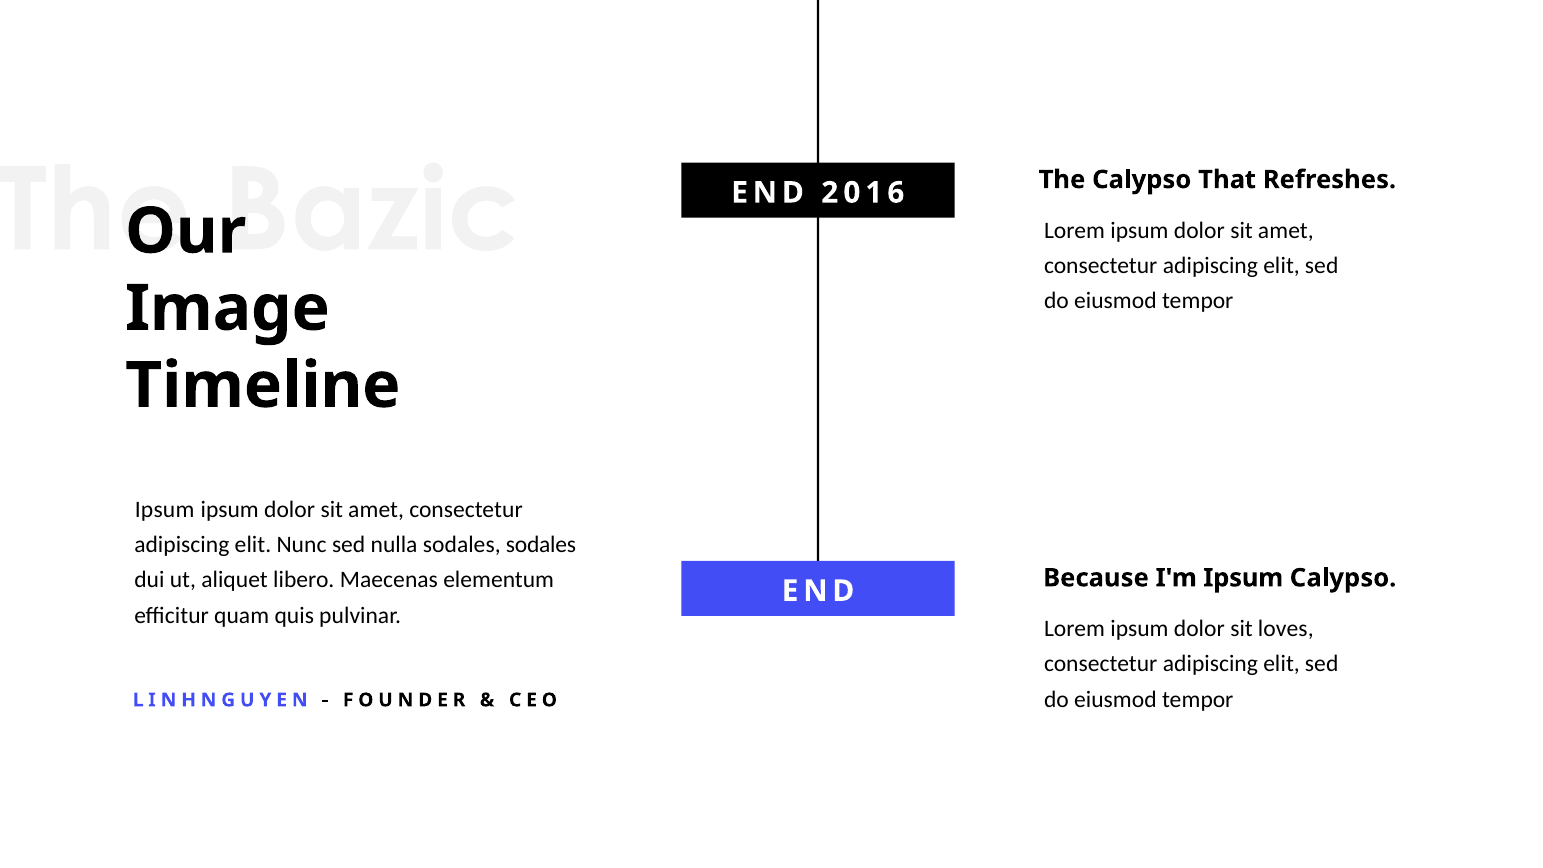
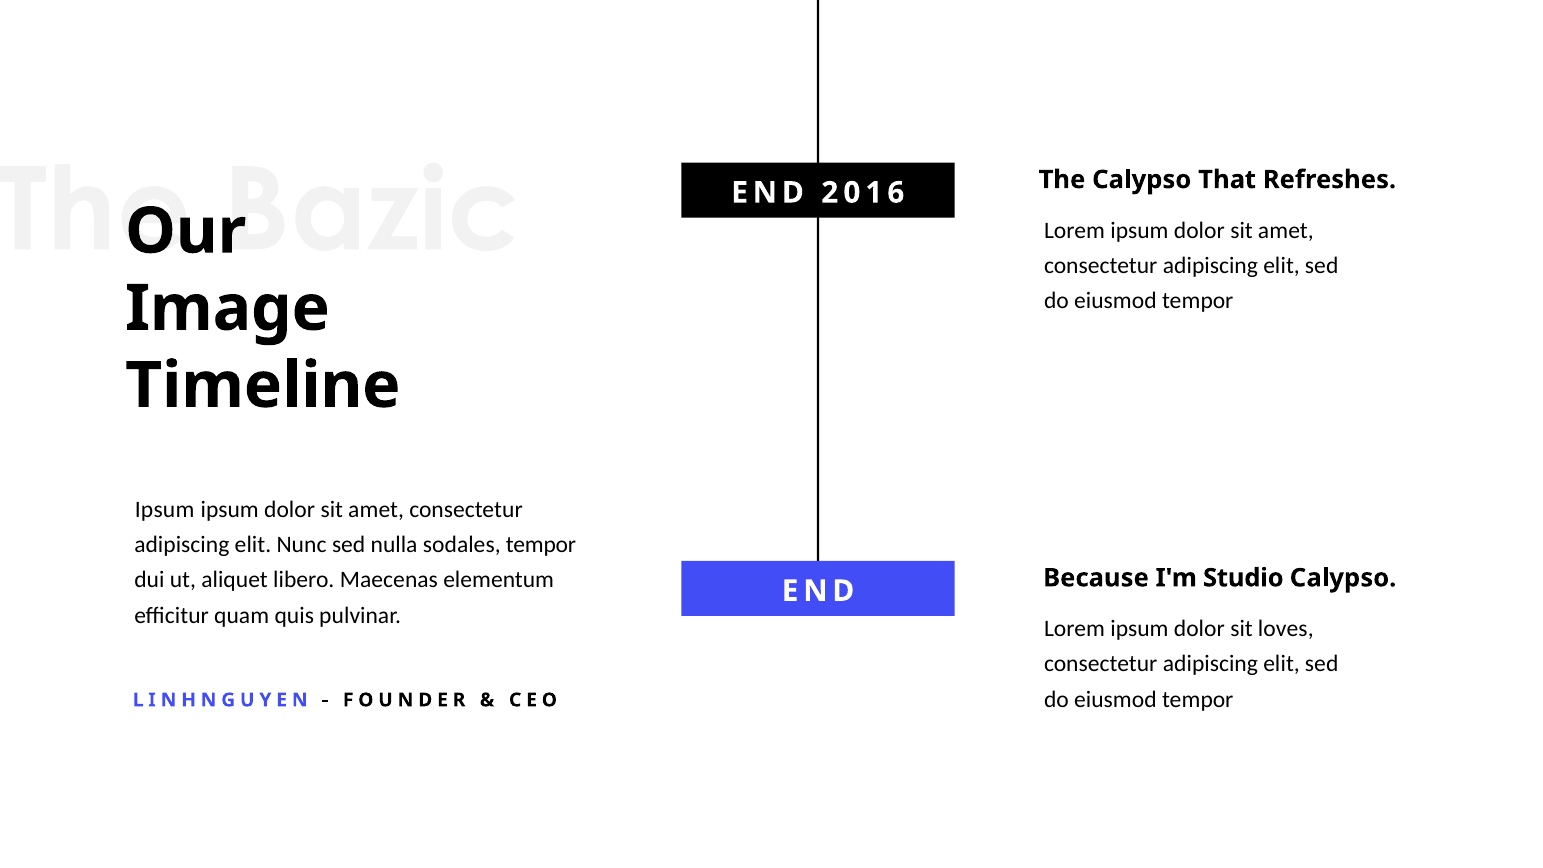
sodales sodales: sodales -> tempor (541, 545)
I'm Ipsum: Ipsum -> Studio (1243, 578)
